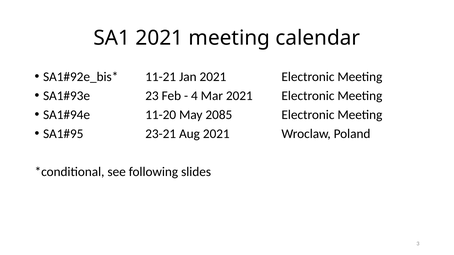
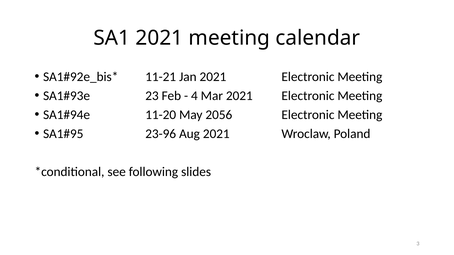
2085: 2085 -> 2056 (219, 115)
23-21: 23-21 -> 23-96 (161, 134)
